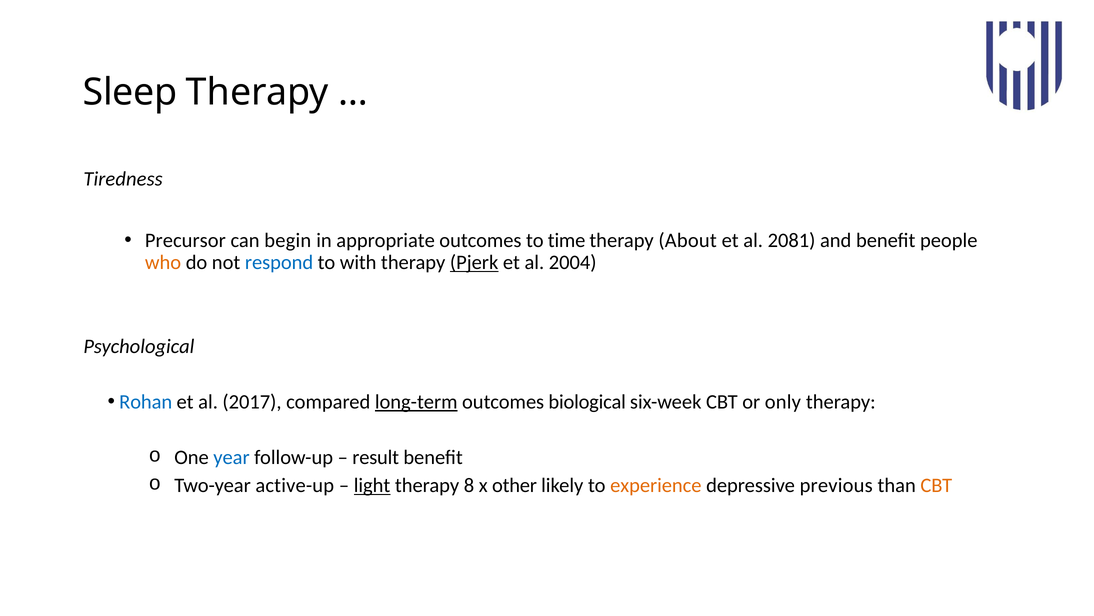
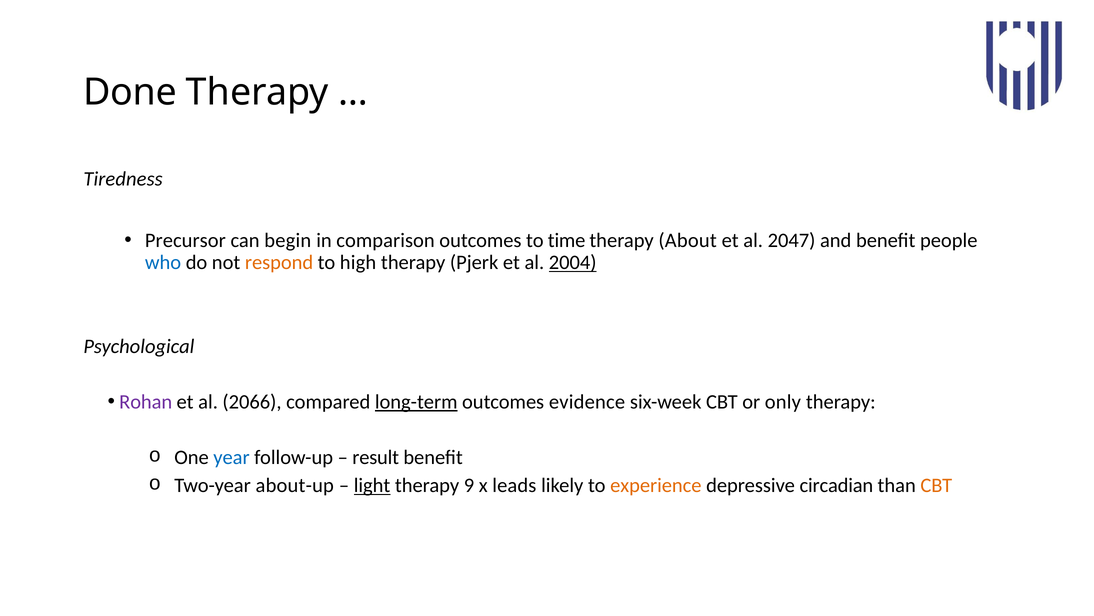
Sleep: Sleep -> Done (130, 92)
appropriate: appropriate -> comparison (386, 240)
2081: 2081 -> 2047 (792, 240)
who colour: orange -> blue (163, 262)
respond colour: blue -> orange (279, 262)
with: with -> high (358, 262)
Pjerk underline: present -> none (474, 262)
2004 underline: none -> present (573, 262)
Rohan colour: blue -> purple (146, 402)
2017: 2017 -> 2066 (252, 402)
biological: biological -> evidence (587, 402)
active-up: active-up -> about-up (295, 485)
8: 8 -> 9 (469, 485)
other: other -> leads (514, 485)
previous: previous -> circadian (836, 485)
